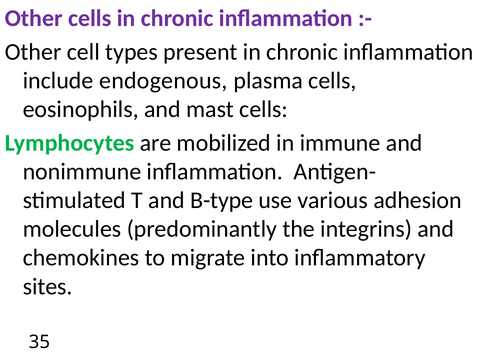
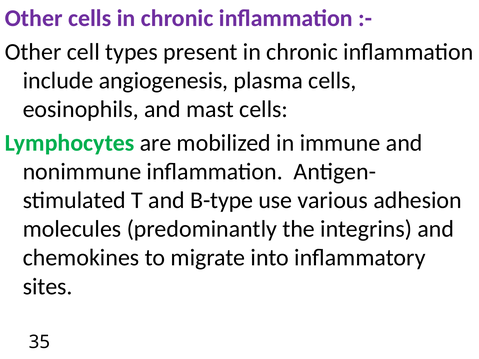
endogenous: endogenous -> angiogenesis (164, 81)
